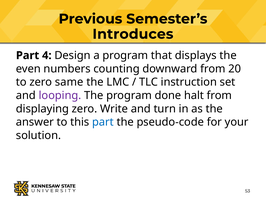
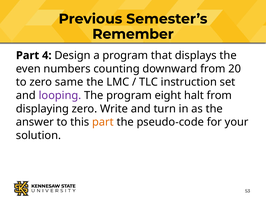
Introduces: Introduces -> Remember (133, 34)
done: done -> eight (168, 95)
part colour: blue -> orange (103, 122)
